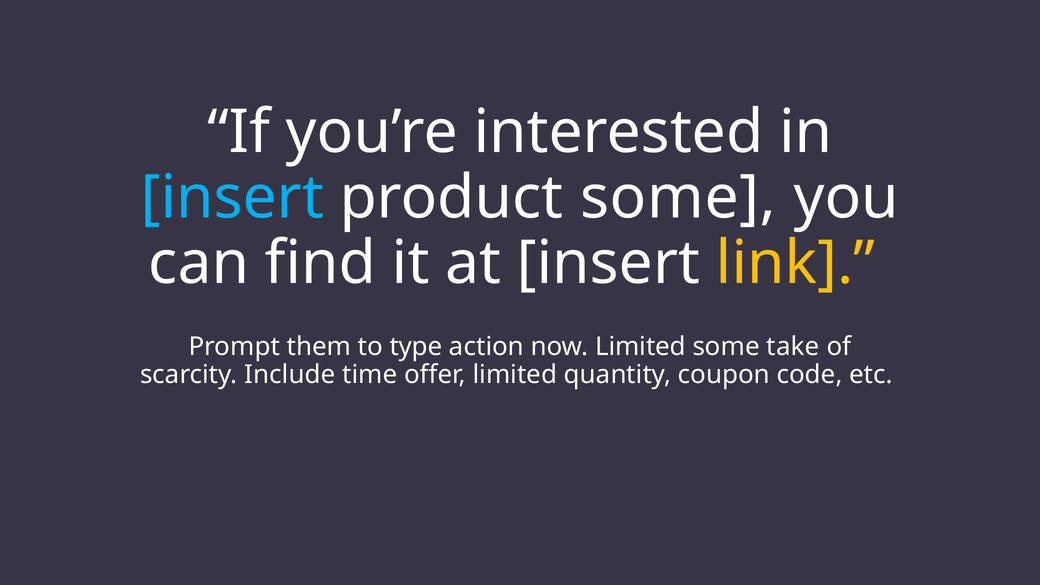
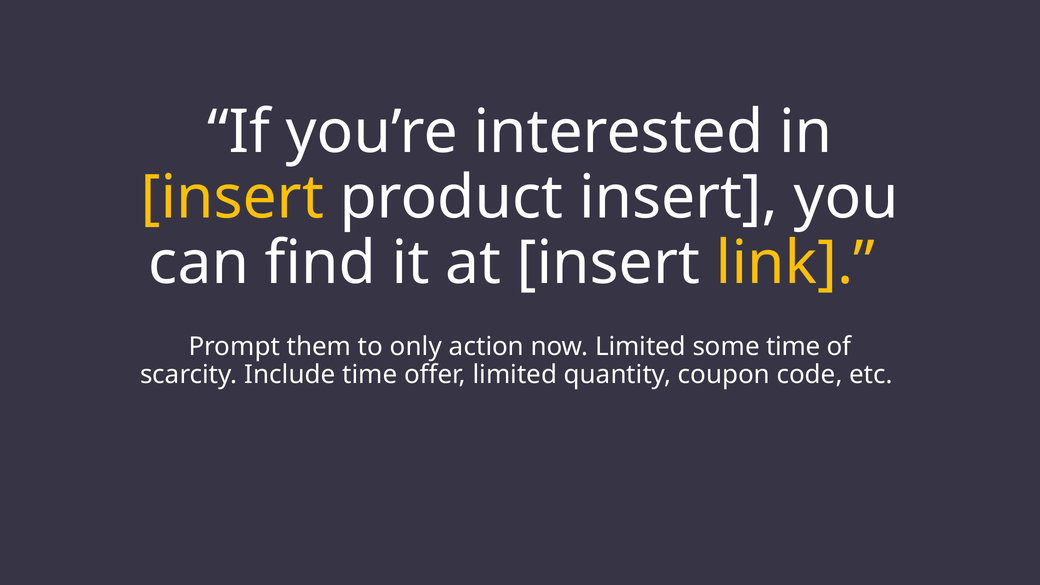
insert colour: light blue -> yellow (232, 198)
product some: some -> insert (679, 198)
type: type -> only (416, 347)
some take: take -> time (793, 347)
